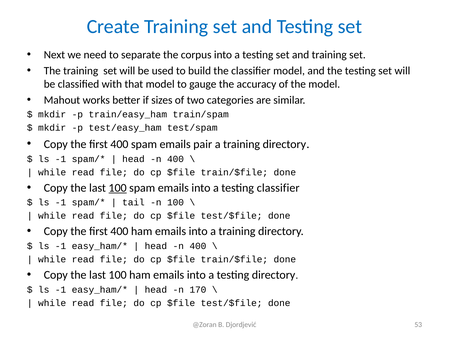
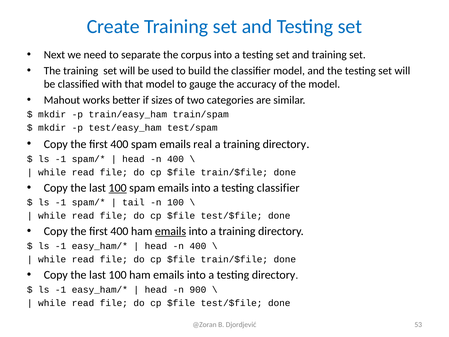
pair: pair -> real (203, 144)
emails underline: none -> present (171, 231)
170: 170 -> 900 (198, 289)
